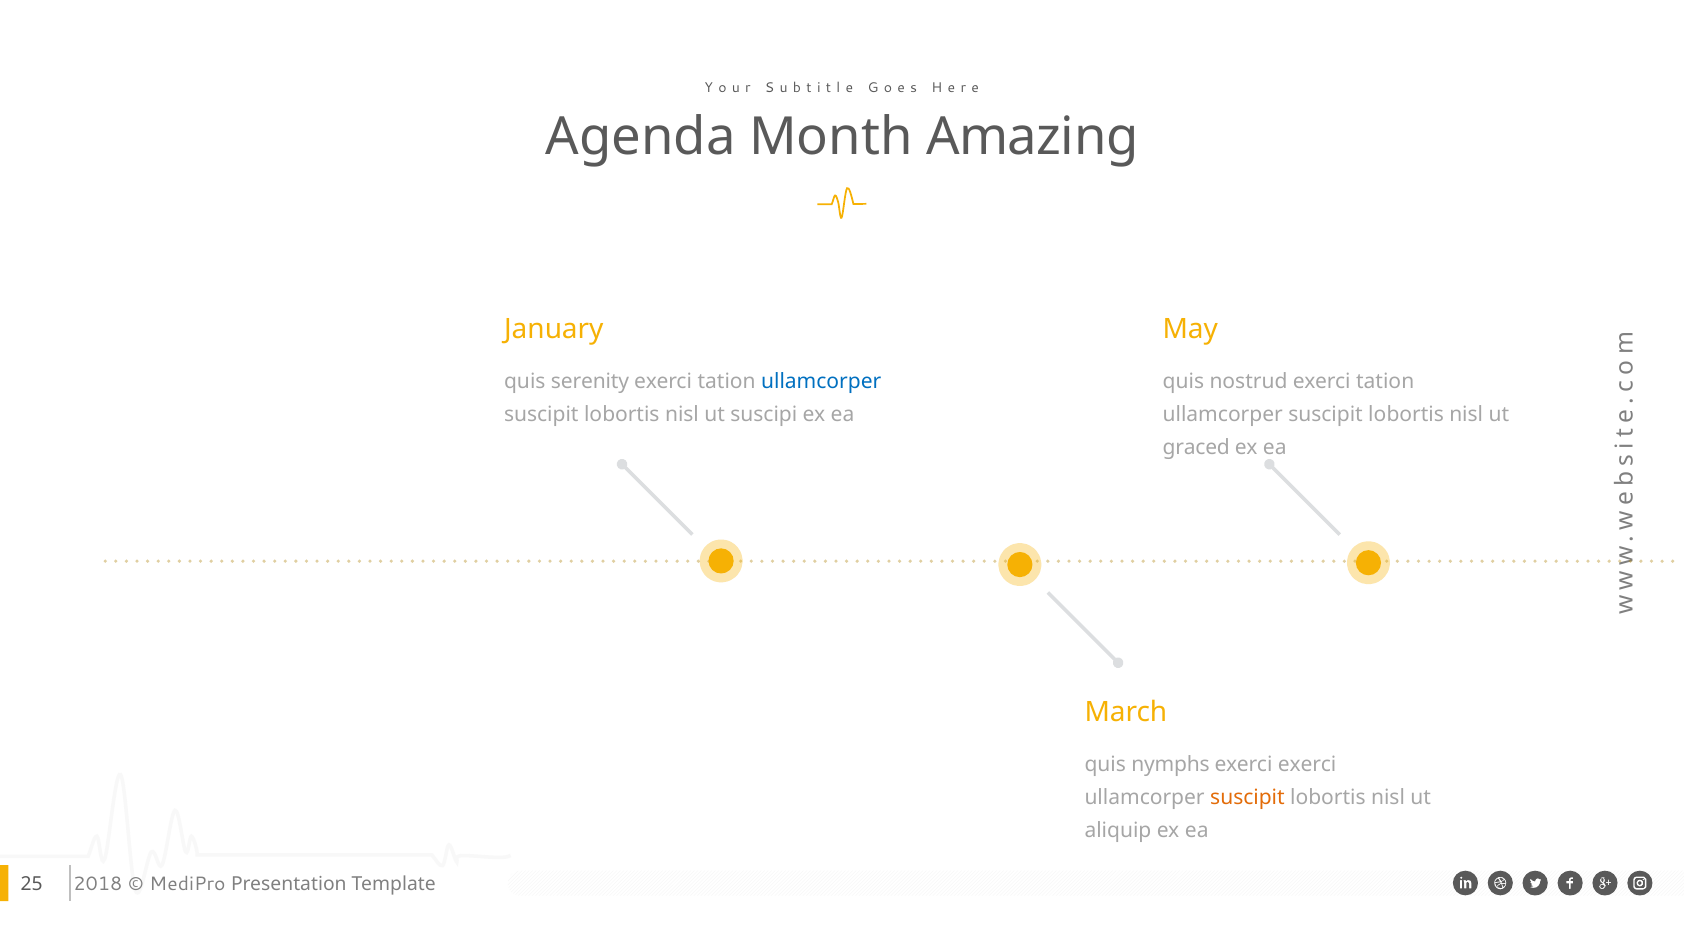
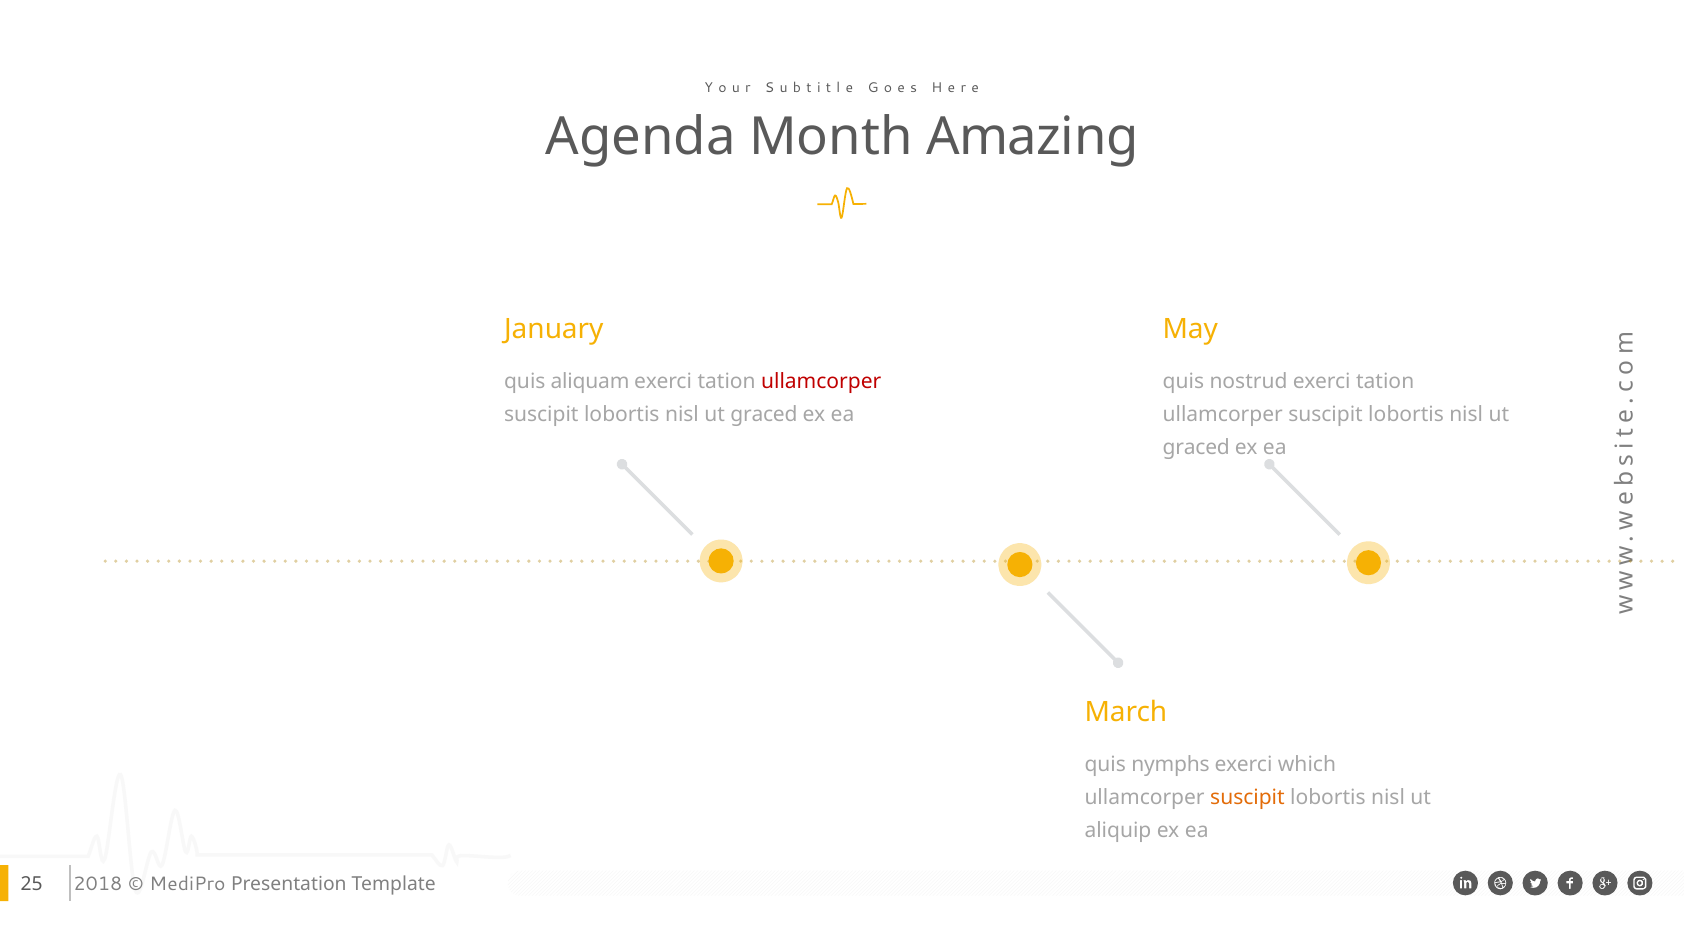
serenity: serenity -> aliquam (590, 382)
ullamcorper colour: blue -> red (821, 382)
suscipi: suscipi -> graced (764, 415)
exerci exerci: exerci -> which (1307, 765)
